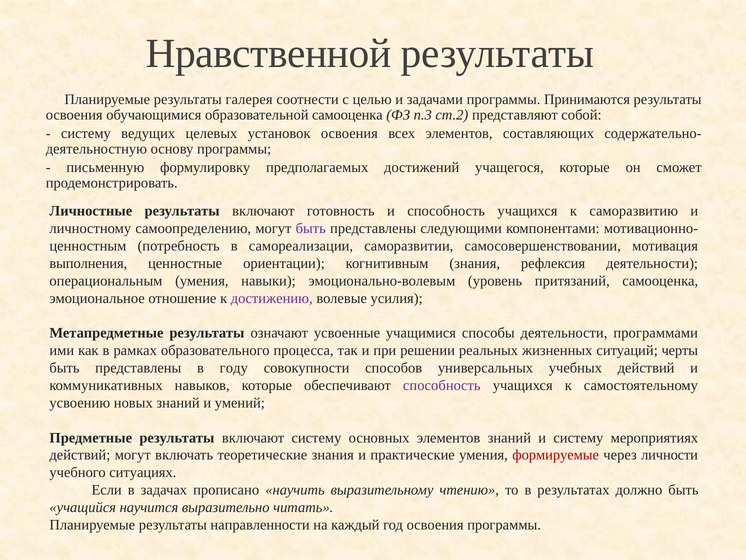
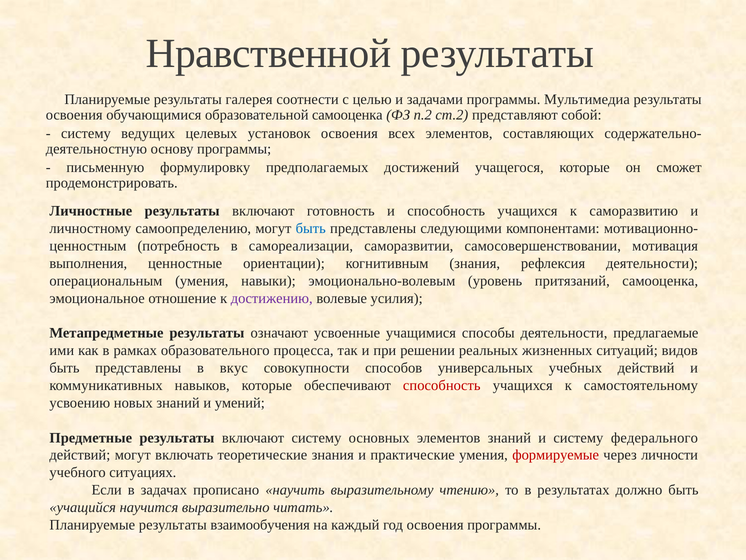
Принимаются: Принимаются -> Мультимедиа (587, 99)
п.3: п.3 -> п.2 (423, 115)
быть colour: purple -> blue (311, 228)
программами: программами -> предлагаемые (656, 333)
черты: черты -> видов (680, 350)
году: году -> вкус (234, 368)
способность colour: purple -> red (442, 385)
мероприятиях: мероприятиях -> федерального (654, 437)
направленности: направленности -> взаимообучения (260, 524)
